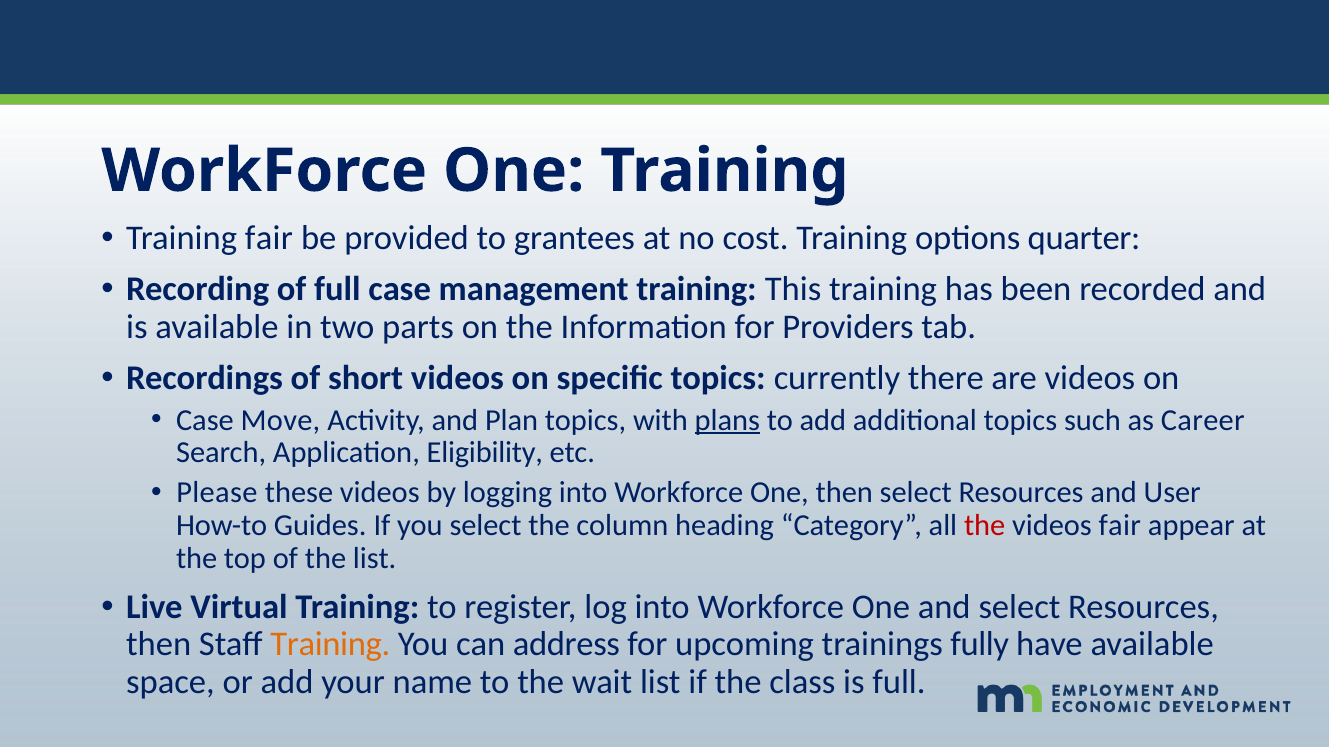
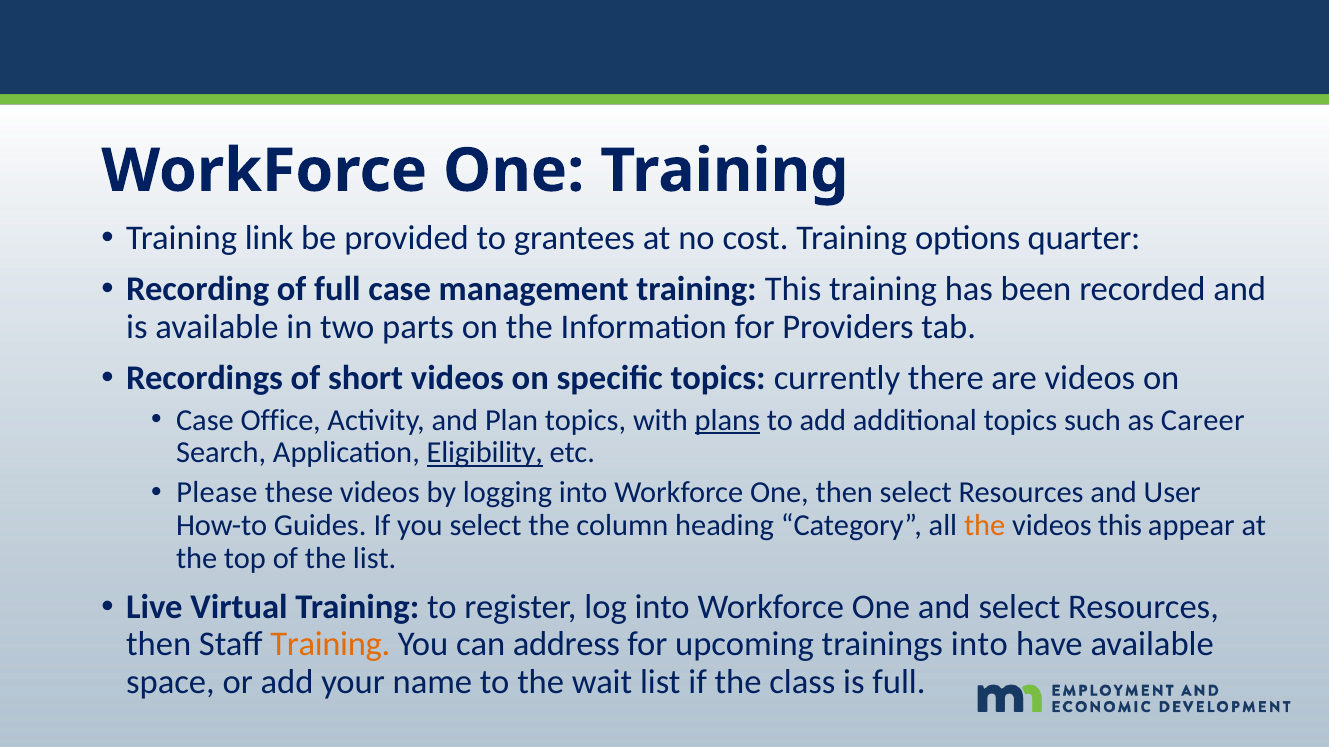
Training fair: fair -> link (269, 238)
Move: Move -> Office (281, 420)
Eligibility underline: none -> present (485, 453)
the colour: red -> orange (985, 526)
videos fair: fair -> this (1120, 526)
trainings fully: fully -> into (979, 645)
